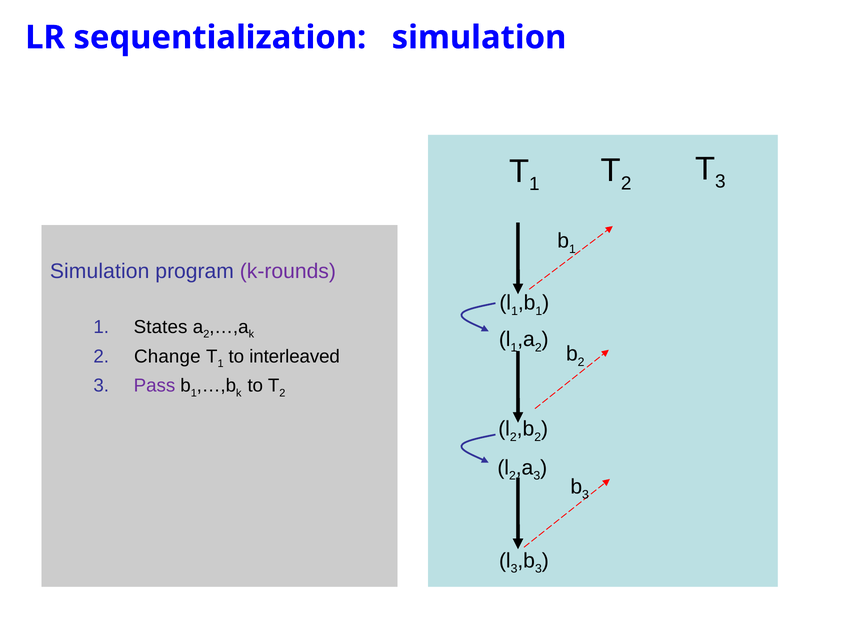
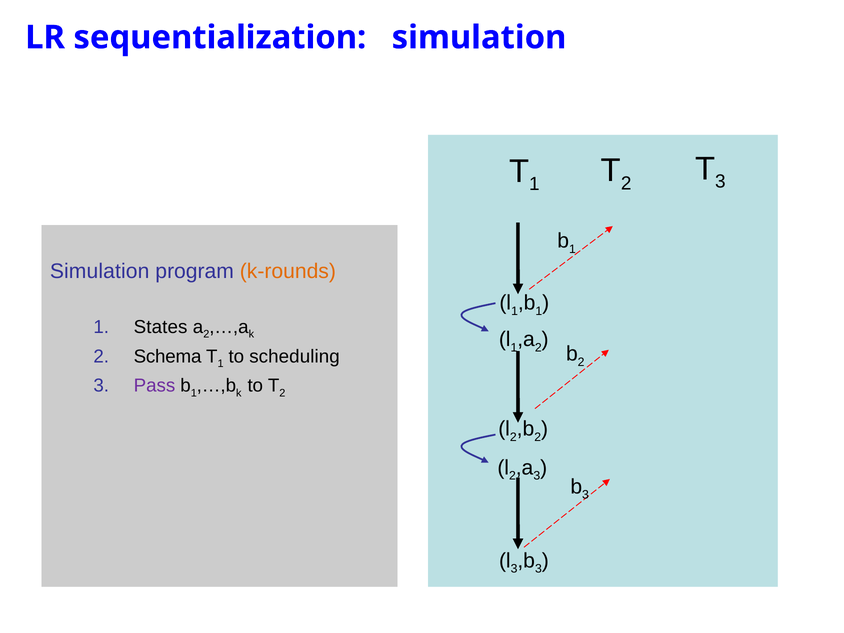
k-rounds colour: purple -> orange (288, 271)
Change: Change -> Schema (168, 356)
interleaved: interleaved -> scheduling (294, 356)
